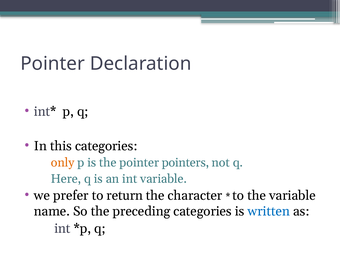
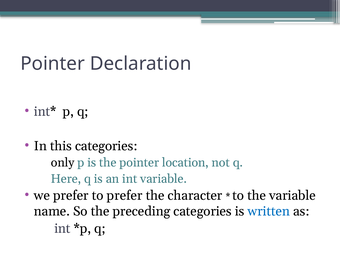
only colour: orange -> black (63, 163)
pointers: pointers -> location (185, 163)
to return: return -> prefer (125, 196)
